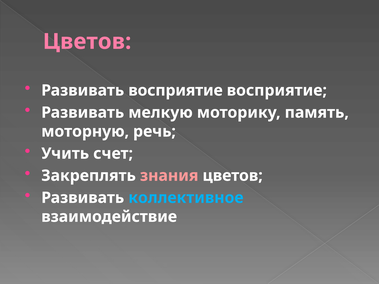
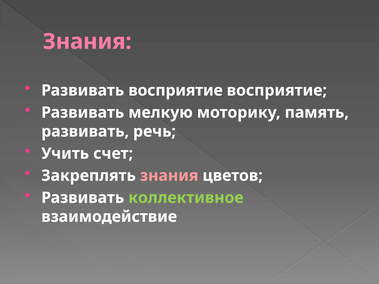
Цветов: Цветов -> Знания (87, 42)
моторную: моторную -> развивать (85, 132)
коллективное colour: light blue -> light green (186, 198)
